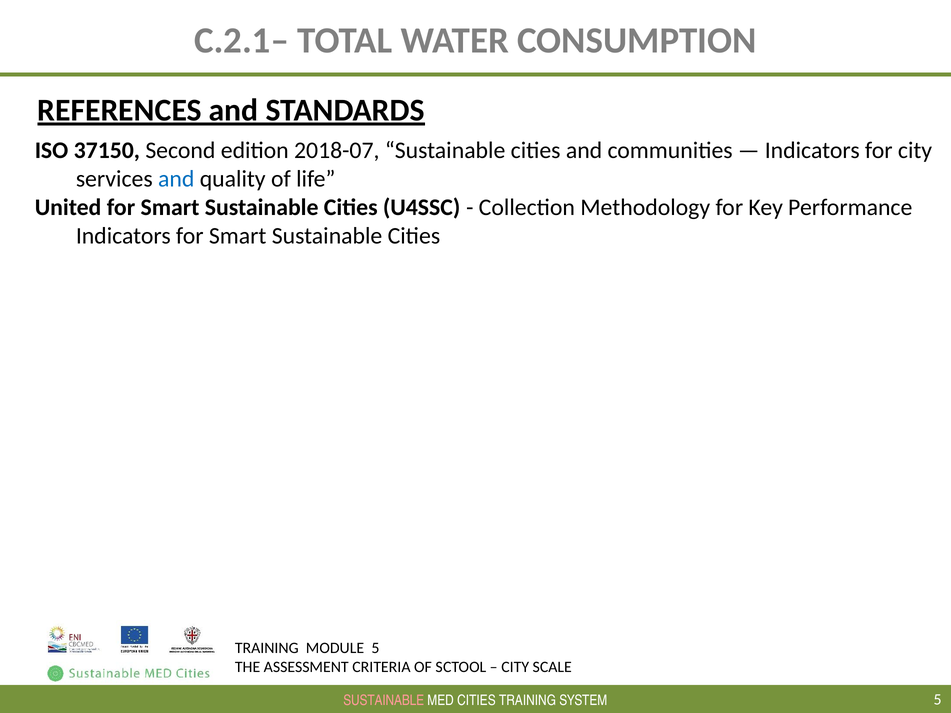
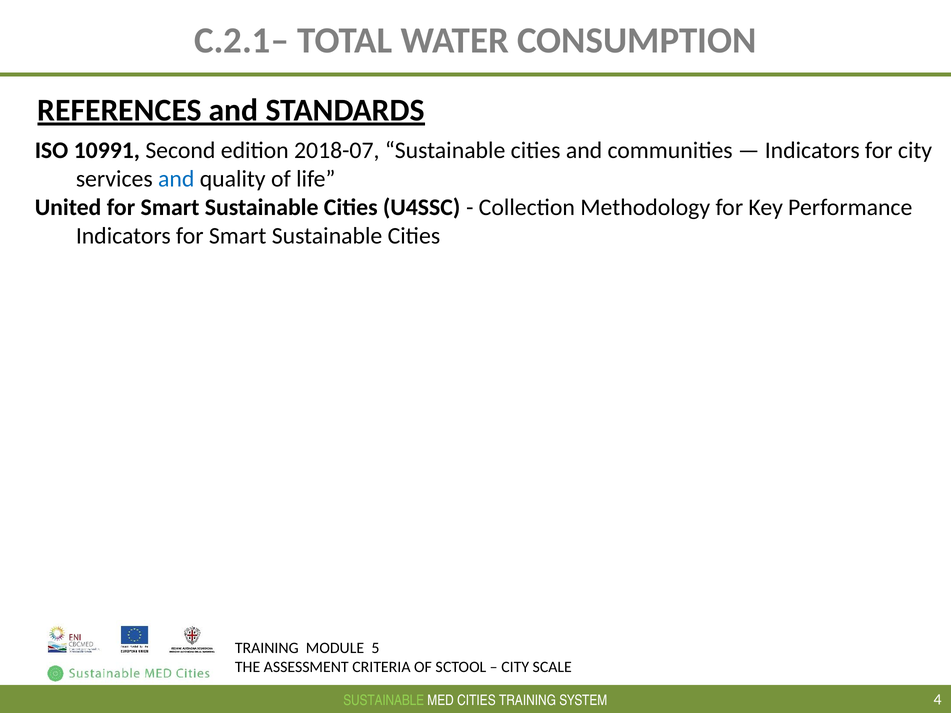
37150: 37150 -> 10991 (107, 150)
SUSTAINABLE colour: pink -> light green (384, 701)
5: 5 -> 4 (938, 700)
